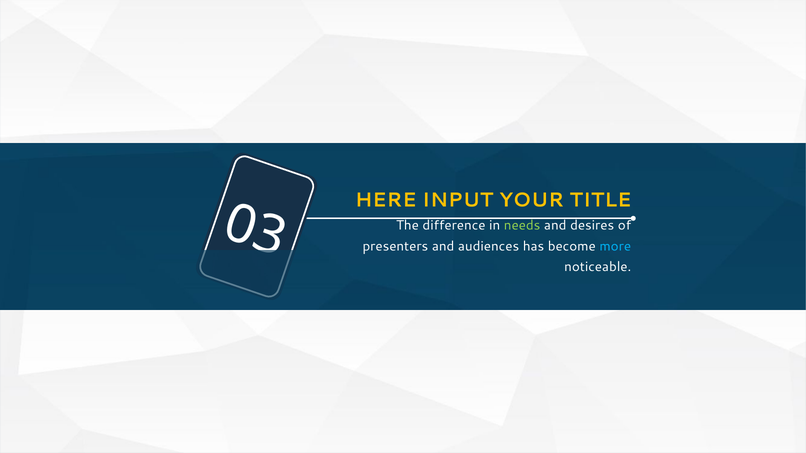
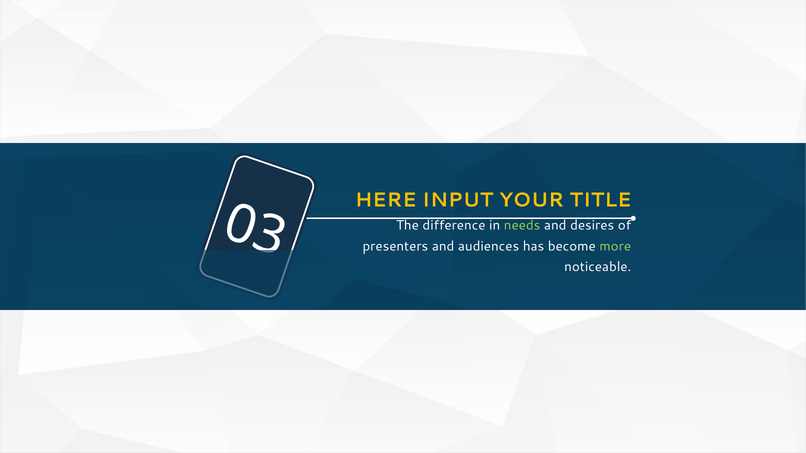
more colour: light blue -> light green (615, 246)
